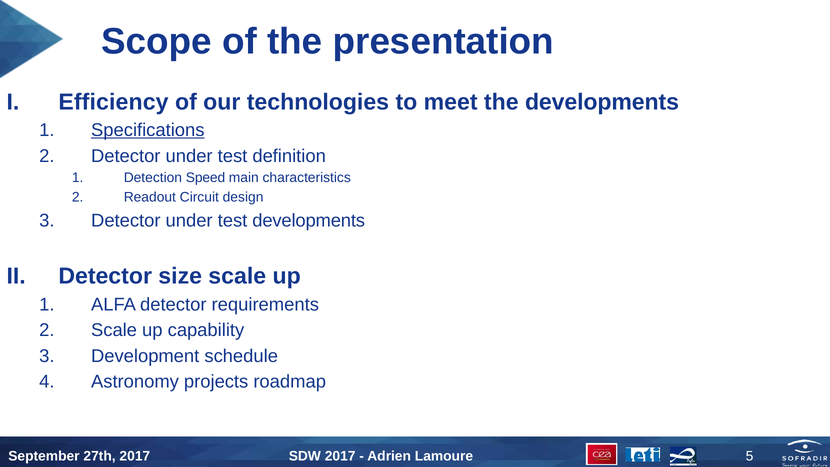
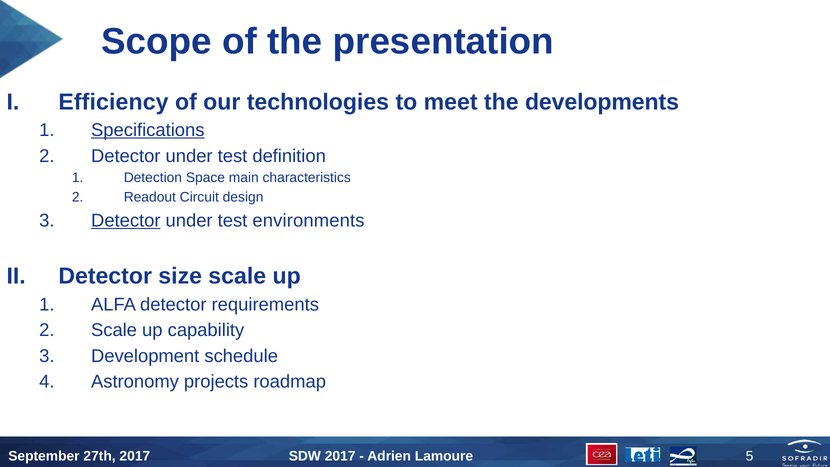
Speed: Speed -> Space (205, 178)
Detector underline: none -> present (126, 221)
test developments: developments -> environments (309, 221)
